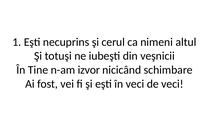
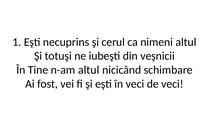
n-am izvor: izvor -> altul (89, 70)
